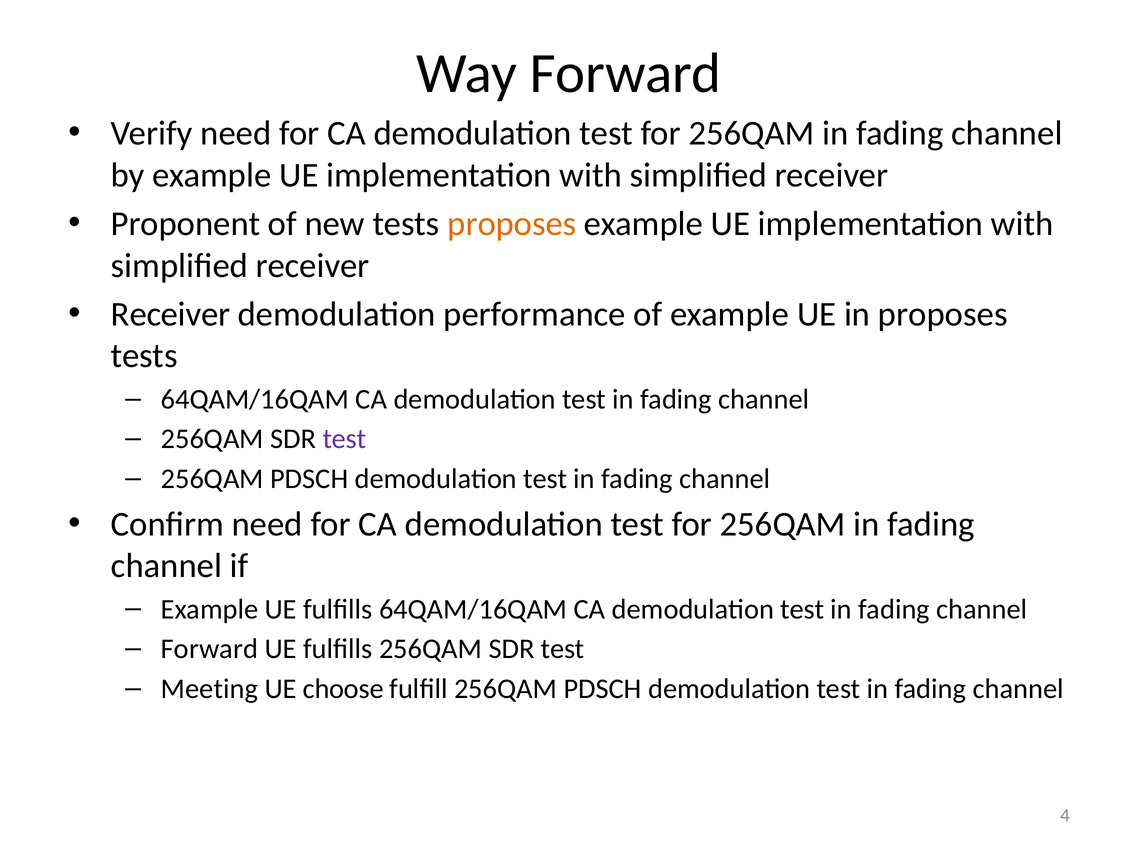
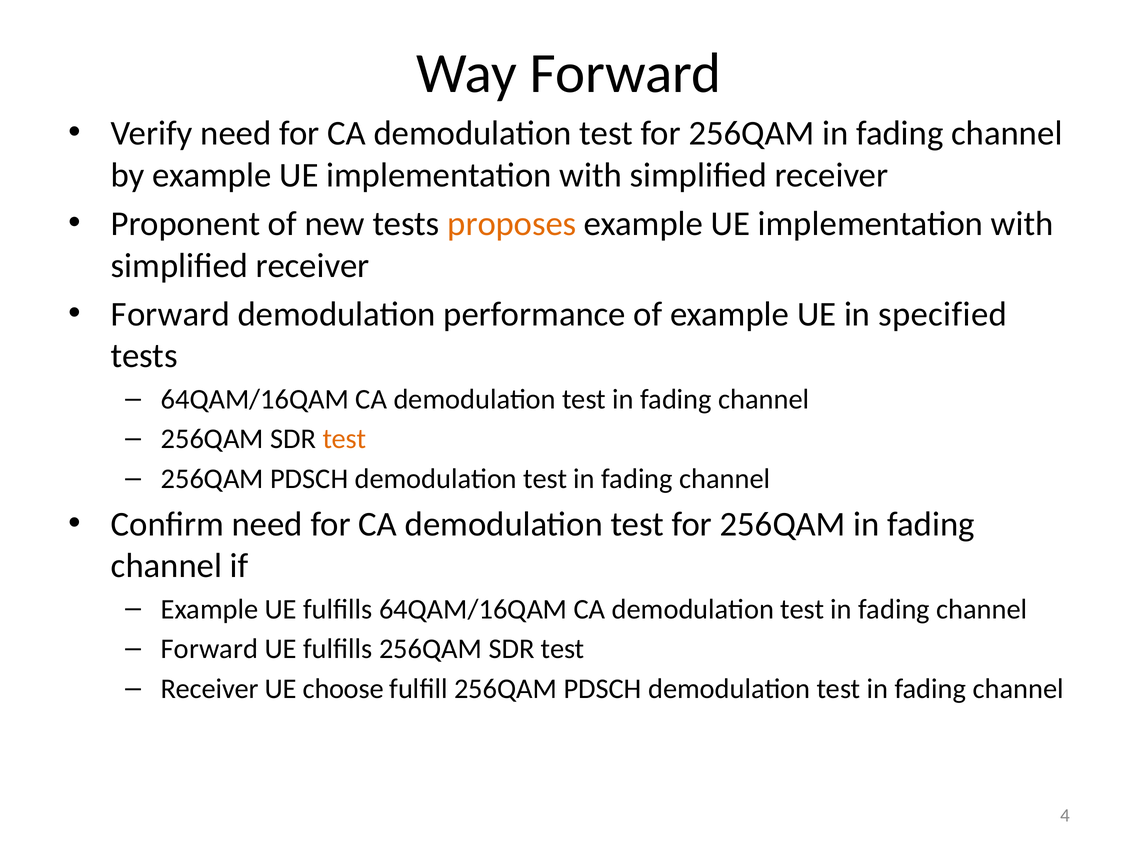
Receiver: Receiver -> Forward (170, 314)
in proposes: proposes -> specified (943, 314)
test colour: purple -> orange (344, 439)
Meeting: Meeting -> Receiver (210, 688)
